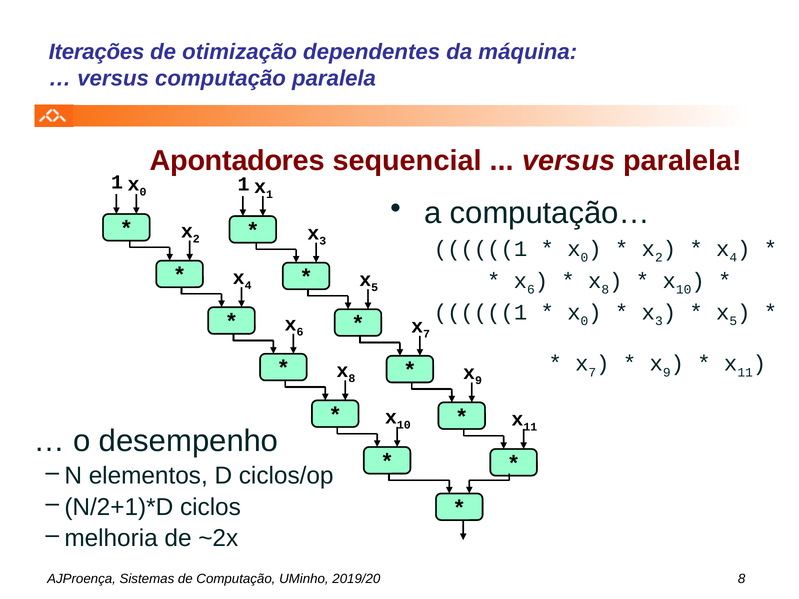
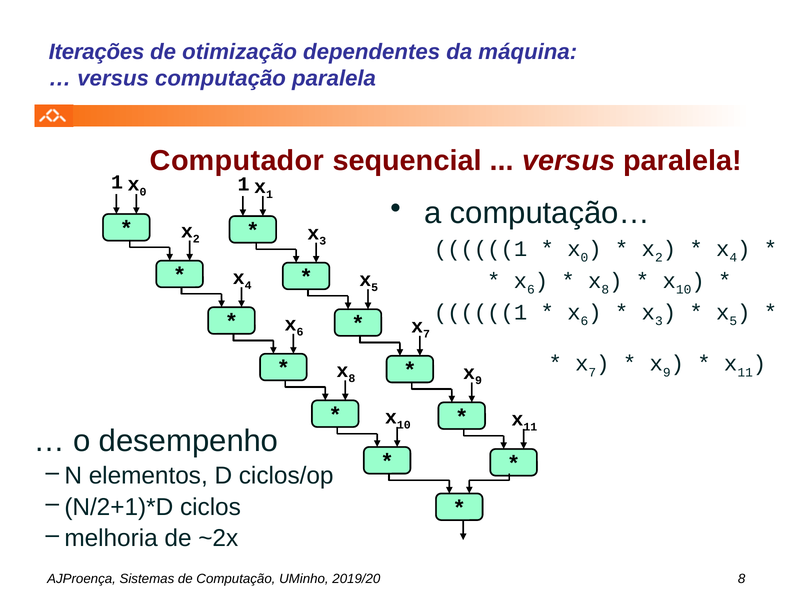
Apontadores: Apontadores -> Computador (237, 161)
0: 0 -> 6 (584, 321)
